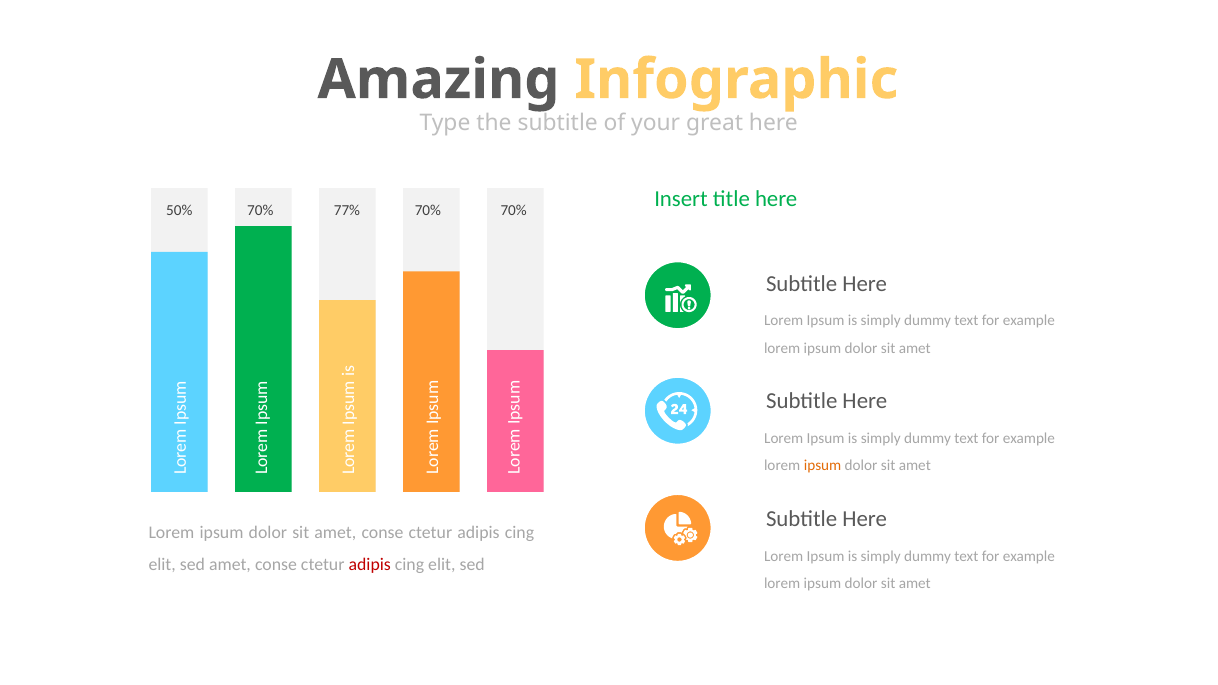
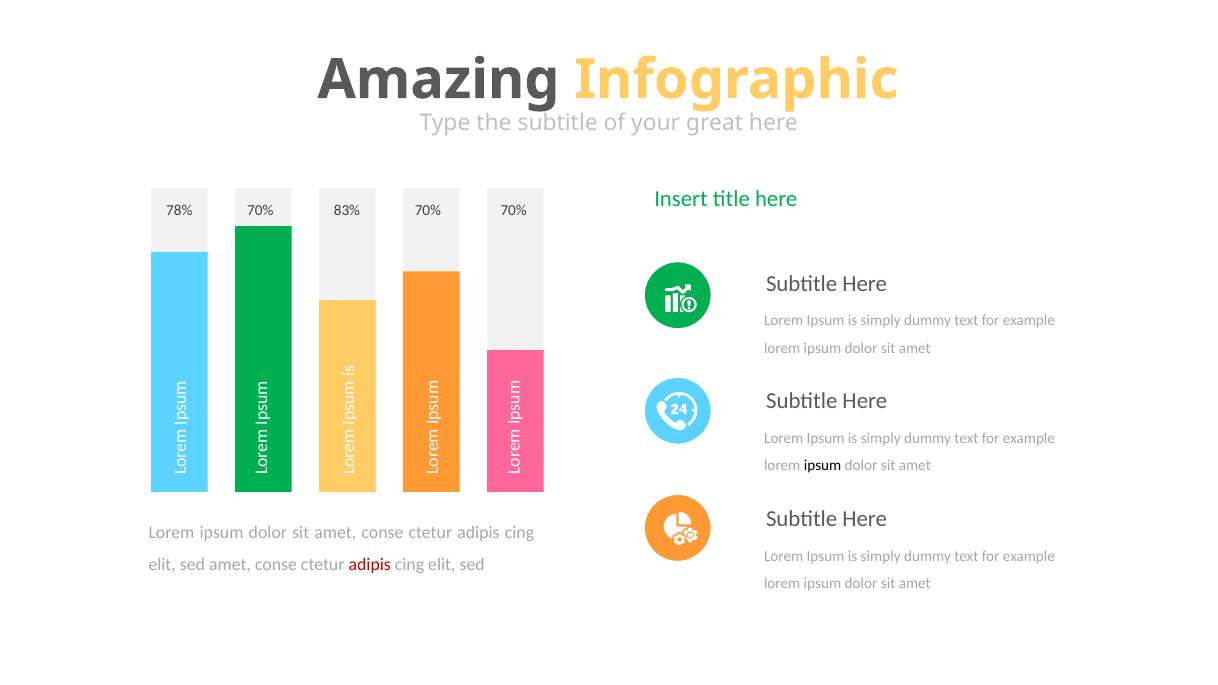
50%: 50% -> 78% (179, 211)
77%: 77% -> 83% (347, 211)
ipsum colour: orange -> black (823, 466)
